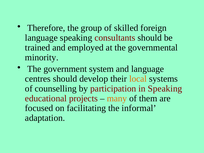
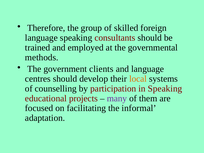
minority: minority -> methods (42, 57)
system: system -> clients (101, 69)
many colour: orange -> purple (117, 98)
